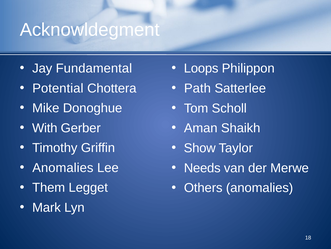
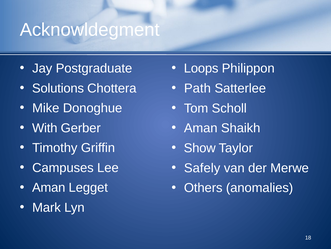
Fundamental: Fundamental -> Postgraduate (94, 68)
Potential: Potential -> Solutions (58, 88)
Anomalies: Anomalies -> Campuses (63, 167)
Needs: Needs -> Safely (202, 168)
Them: Them -> Aman (49, 187)
